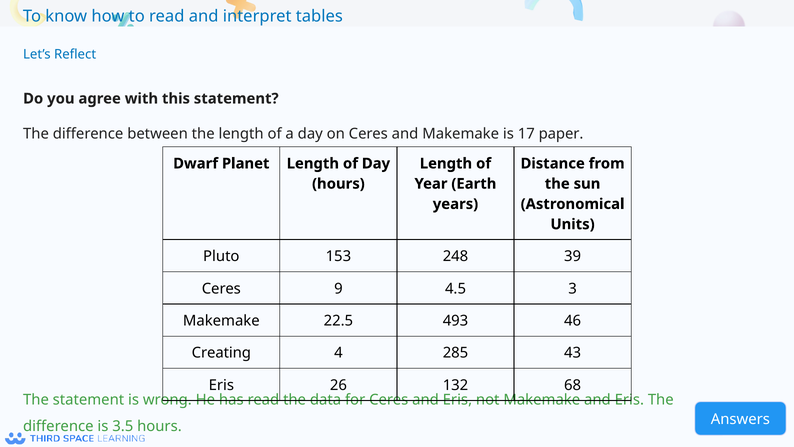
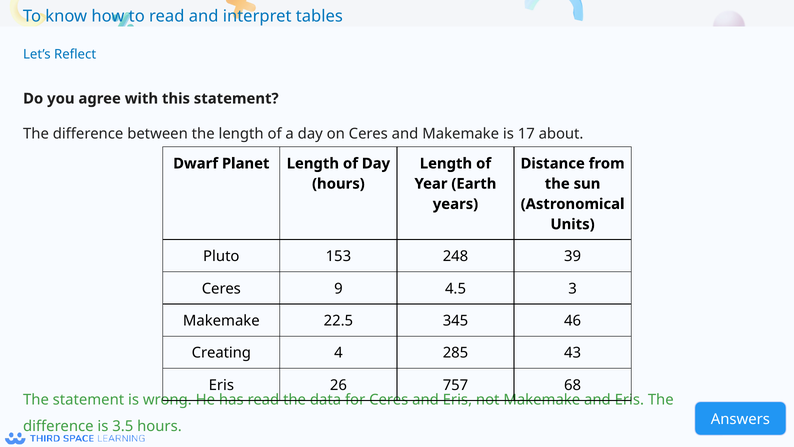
paper: paper -> about (561, 134)
493: 493 -> 345 (456, 321)
132: 132 -> 757 (456, 385)
